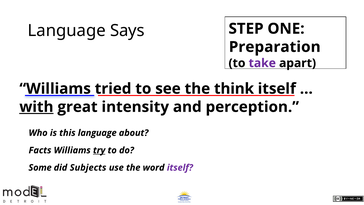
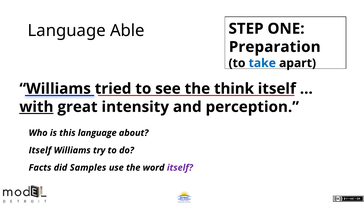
Says: Says -> Able (127, 31)
take colour: purple -> blue (262, 63)
Facts: Facts -> Itself (40, 150)
try underline: present -> none (99, 150)
Some: Some -> Facts (40, 167)
Subjects: Subjects -> Samples (88, 167)
